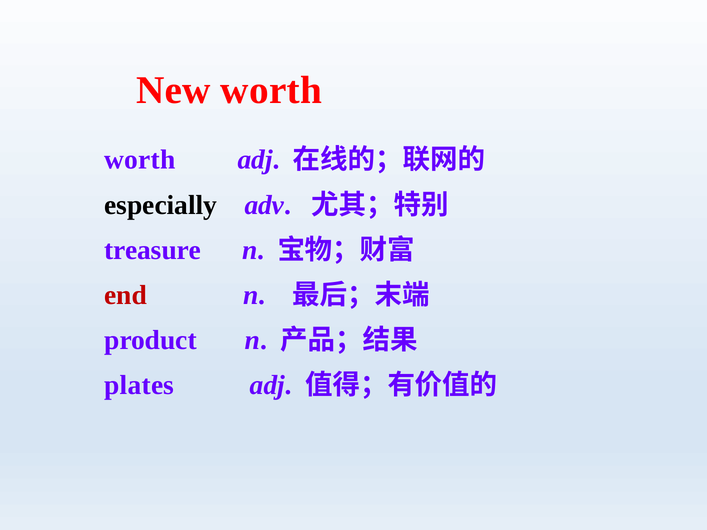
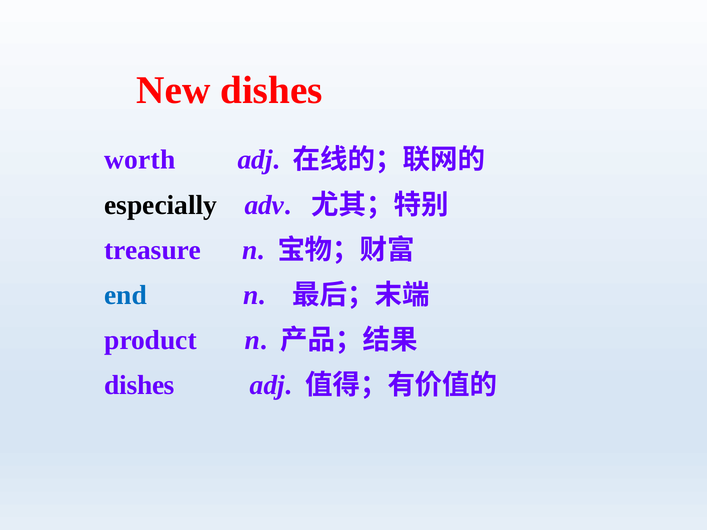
New worth: worth -> dishes (271, 90)
end colour: red -> blue (126, 295)
plates: plates -> dishes (139, 386)
